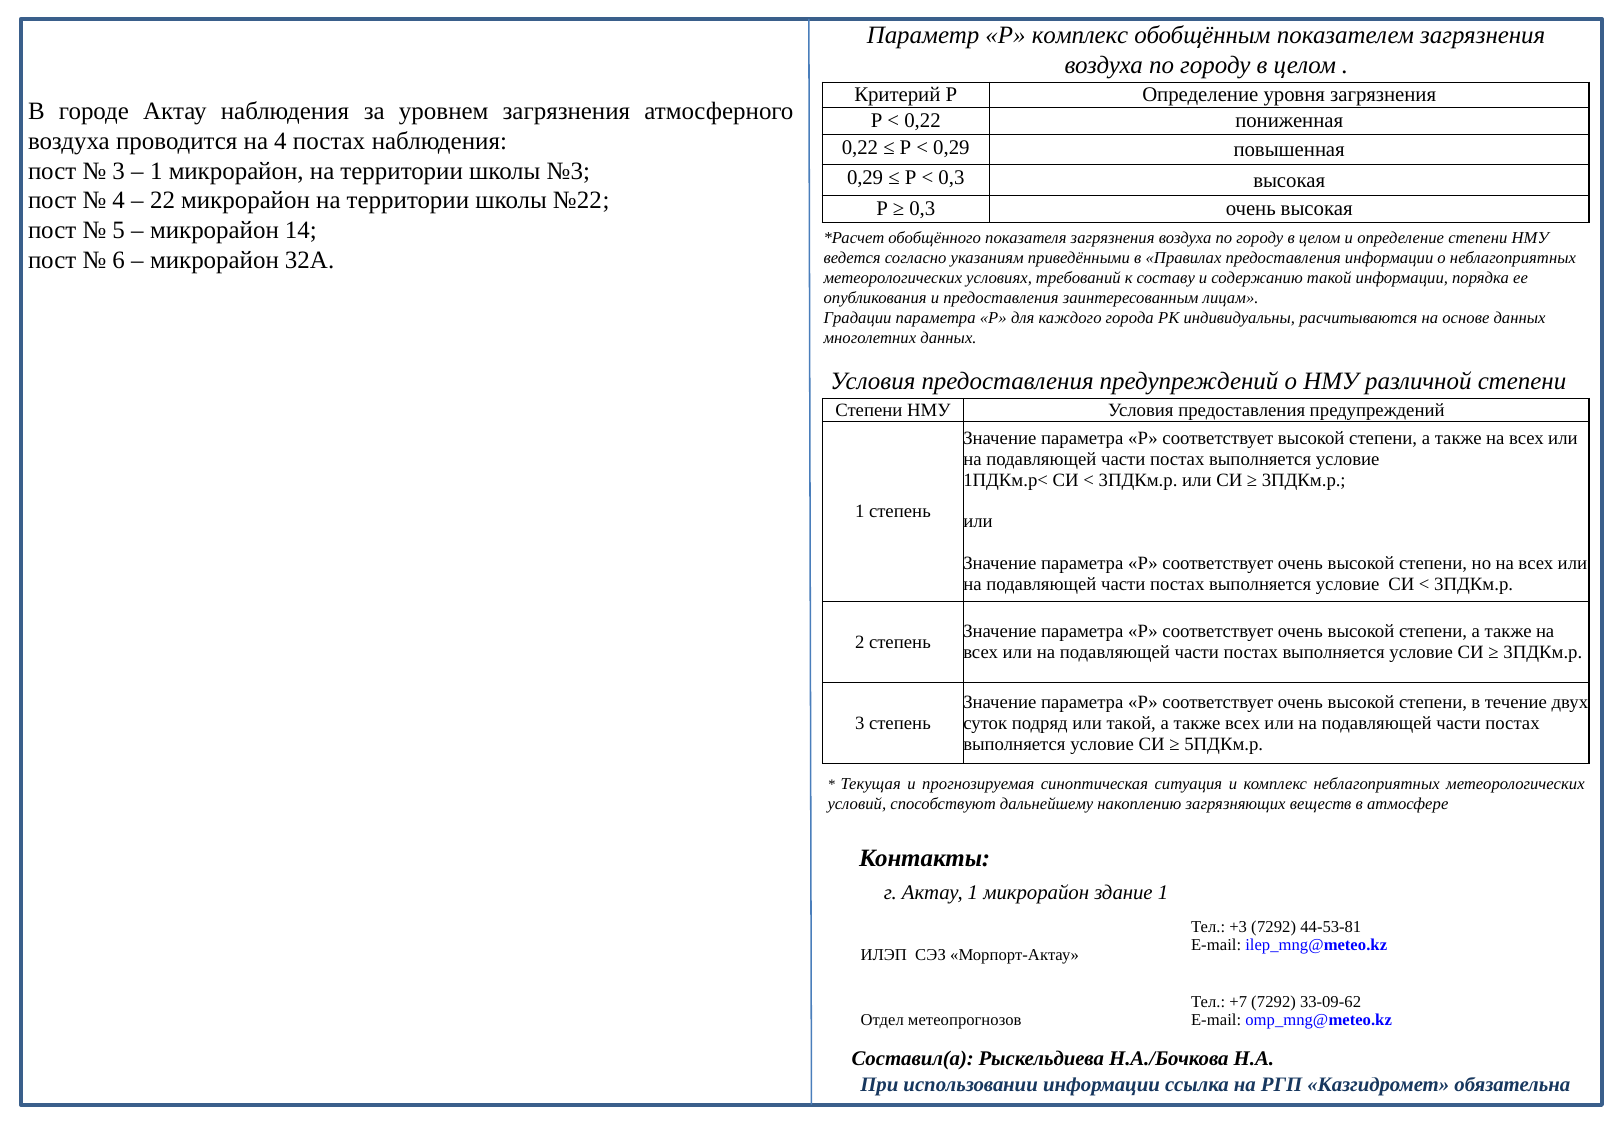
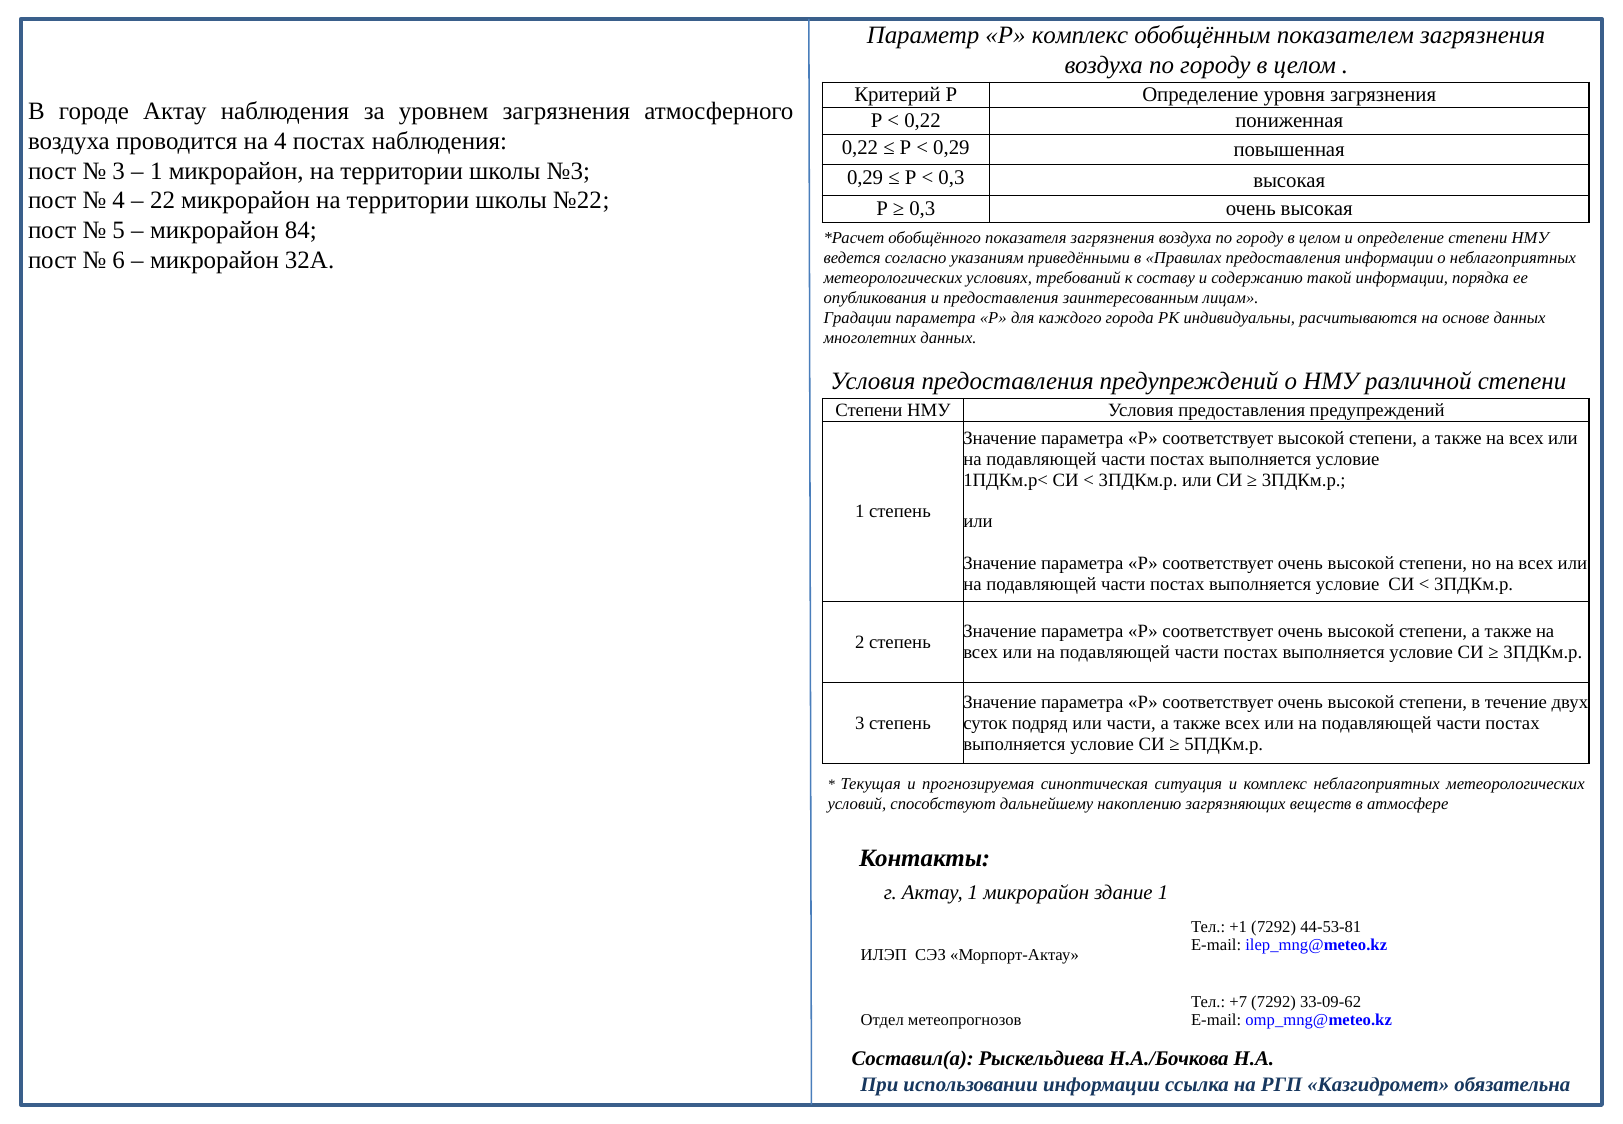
14: 14 -> 84 (301, 231)
или такой: такой -> части (1131, 723)
+3: +3 -> +1 (1238, 927)
